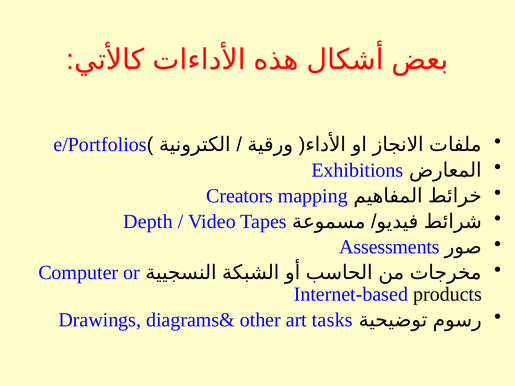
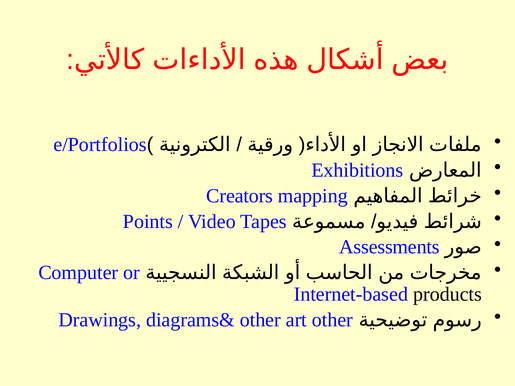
Depth: Depth -> Points (148, 222)
art tasks: tasks -> other (332, 320)
